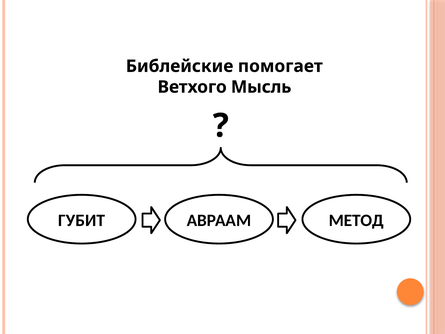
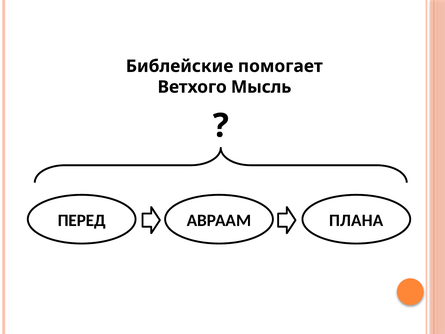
ГУБИТ: ГУБИТ -> ПЕРЕД (82, 220)
МЕТОД: МЕТОД -> ПЛАНА (356, 220)
